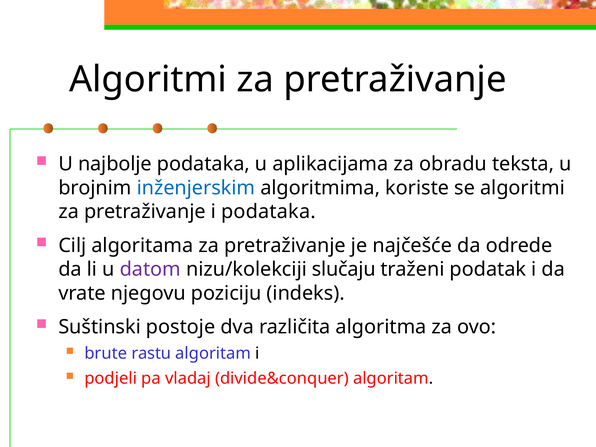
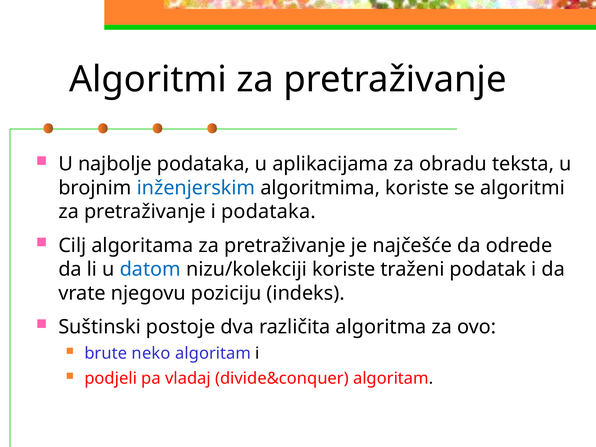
datom colour: purple -> blue (150, 269)
nizu/kolekciji slučaju: slučaju -> koriste (344, 269)
rastu: rastu -> neko (151, 354)
